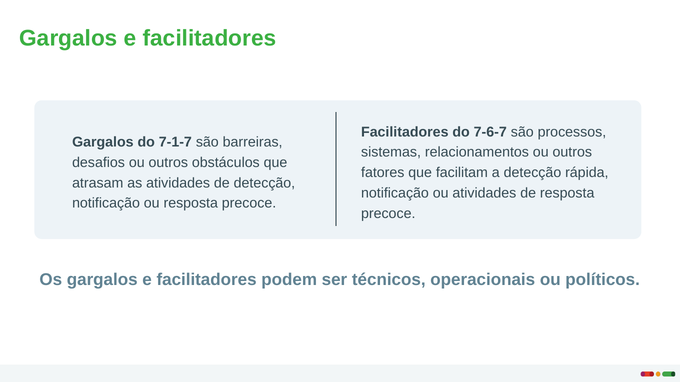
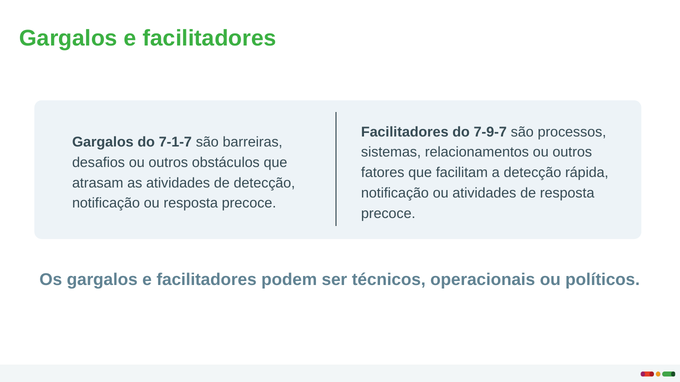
7-6-7: 7-6-7 -> 7-9-7 (490, 132)
